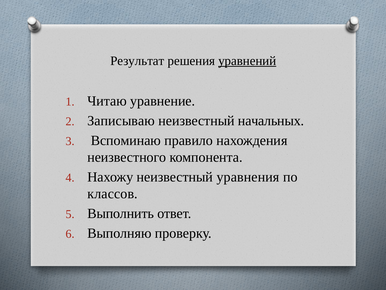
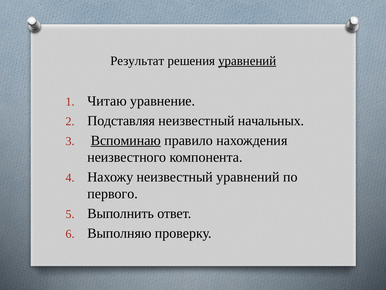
Записываю: Записываю -> Подставляя (121, 120)
Вспоминаю underline: none -> present (126, 140)
неизвестный уравнения: уравнения -> уравнений (248, 177)
классов: классов -> первого (113, 193)
